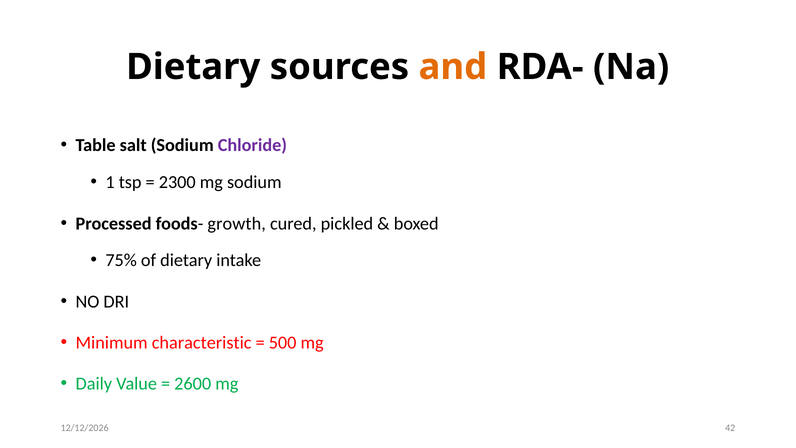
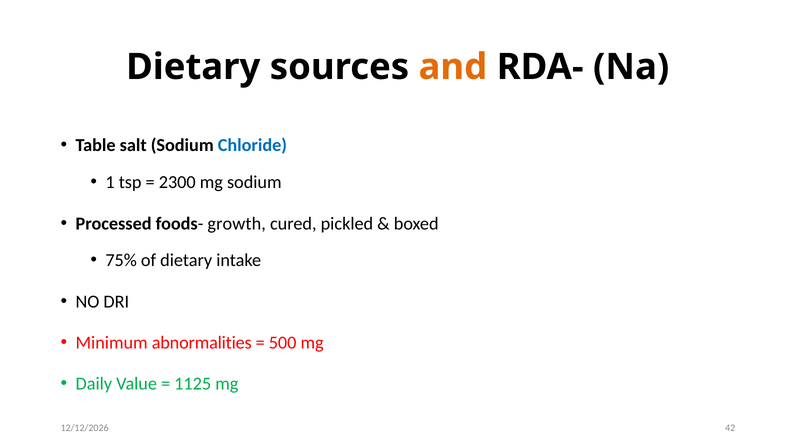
Chloride colour: purple -> blue (252, 145)
characteristic: characteristic -> abnormalities (202, 343)
2600: 2600 -> 1125 (193, 384)
